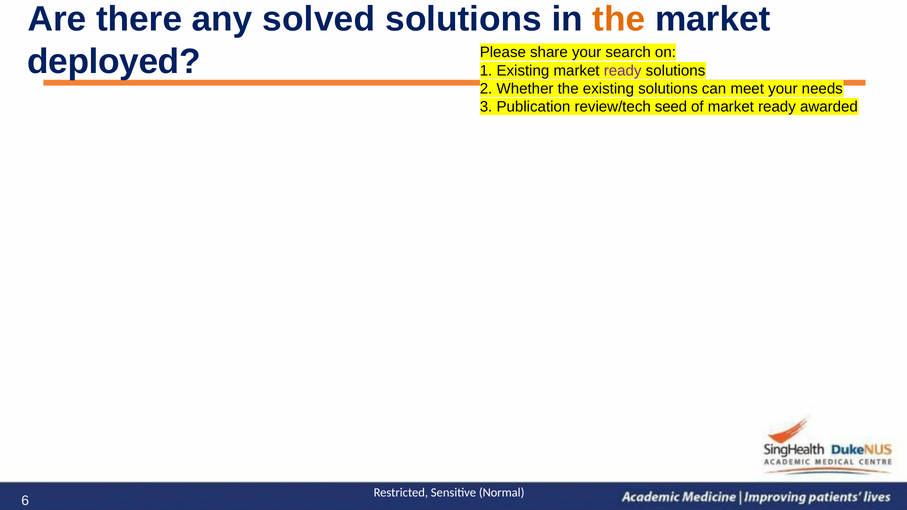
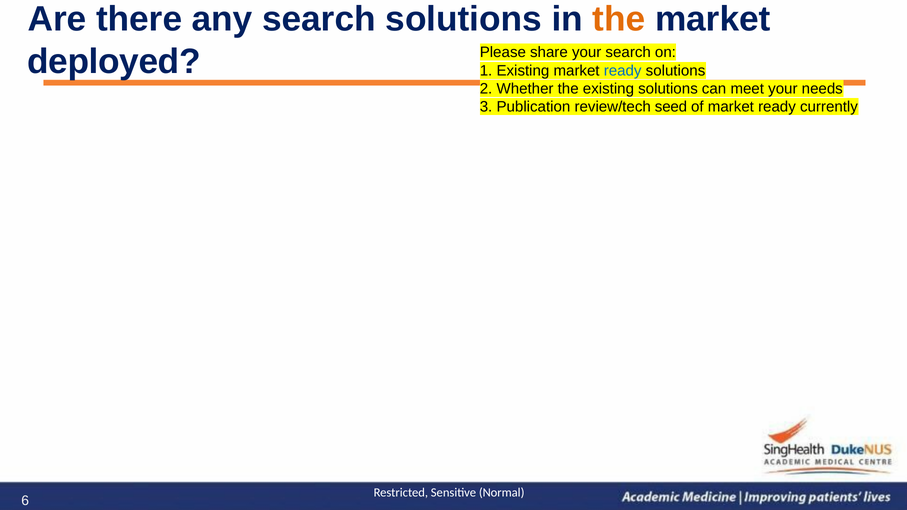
any solved: solved -> search (319, 19)
ready colour: purple -> blue (623, 71)
awarded: awarded -> currently (829, 107)
